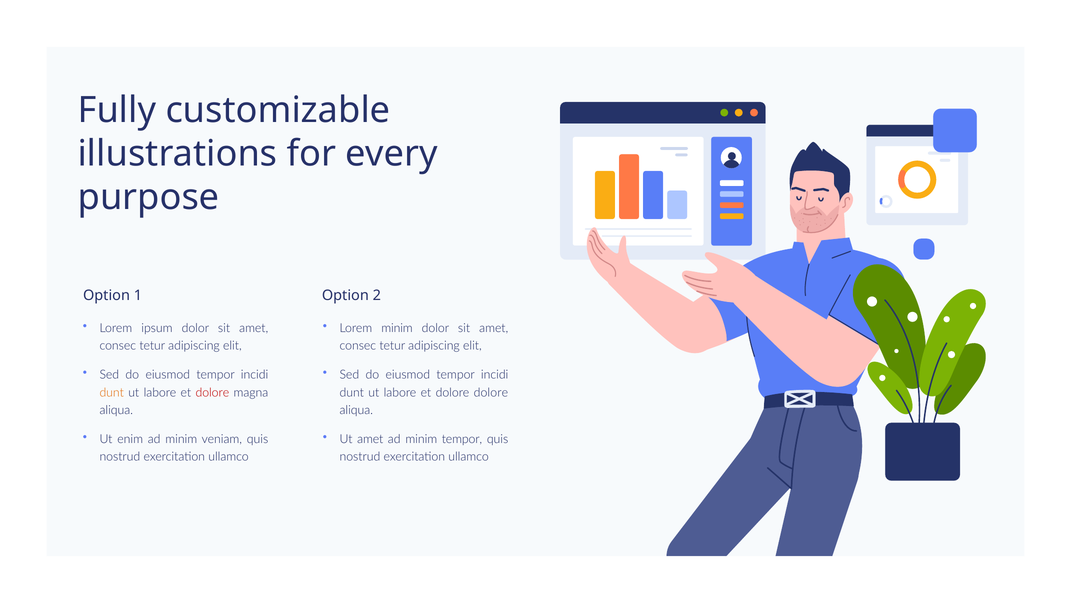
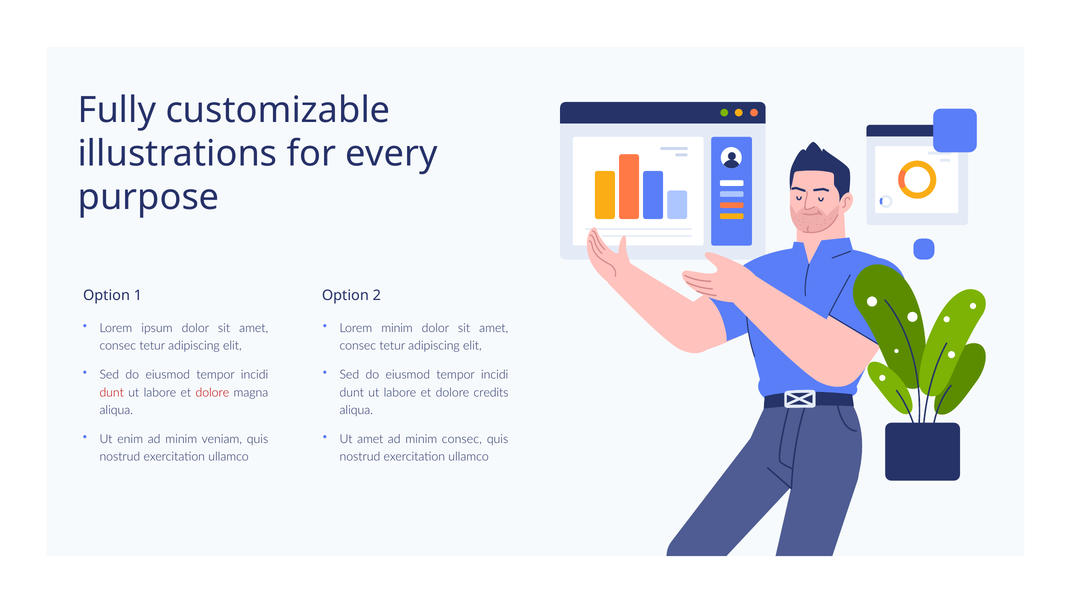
dunt colour: orange -> red (112, 392)
dolore dolore: dolore -> credits (491, 392)
minim tempor: tempor -> consec (462, 439)
